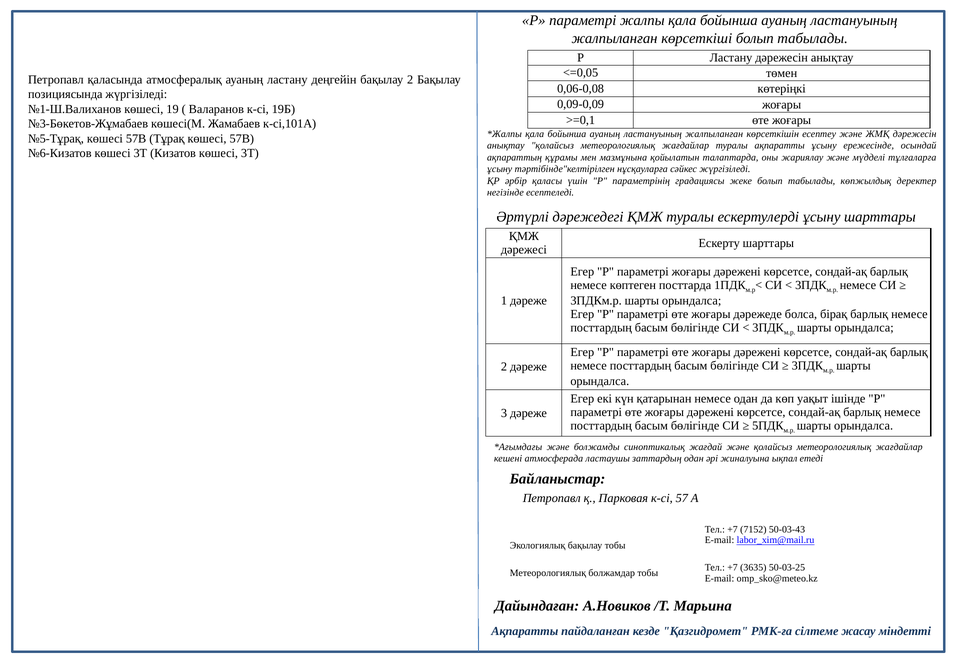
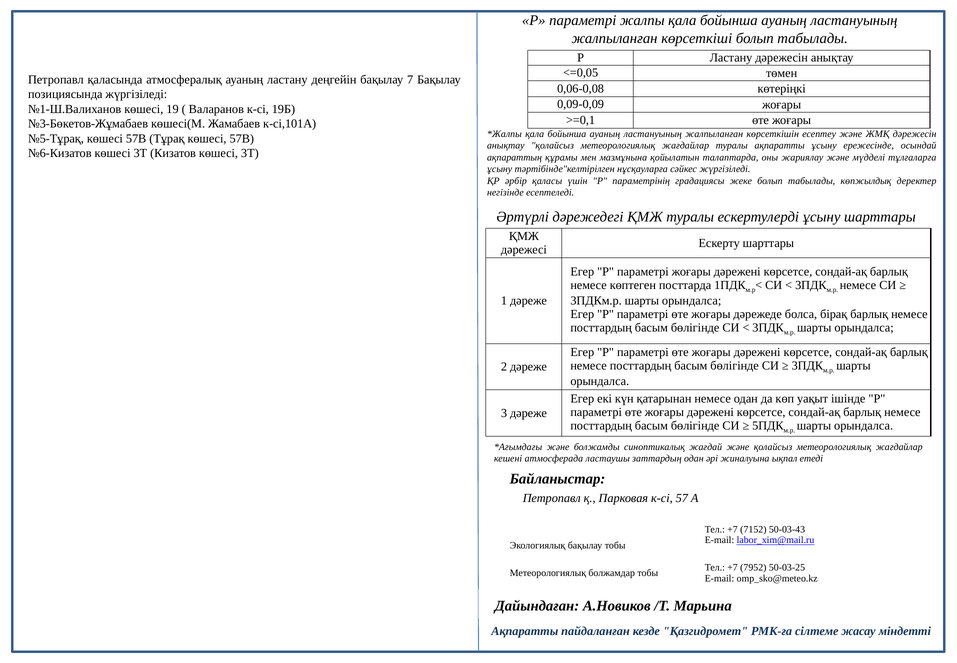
бақылау 2: 2 -> 7 (410, 79)
3635: 3635 -> 7952 (753, 567)
